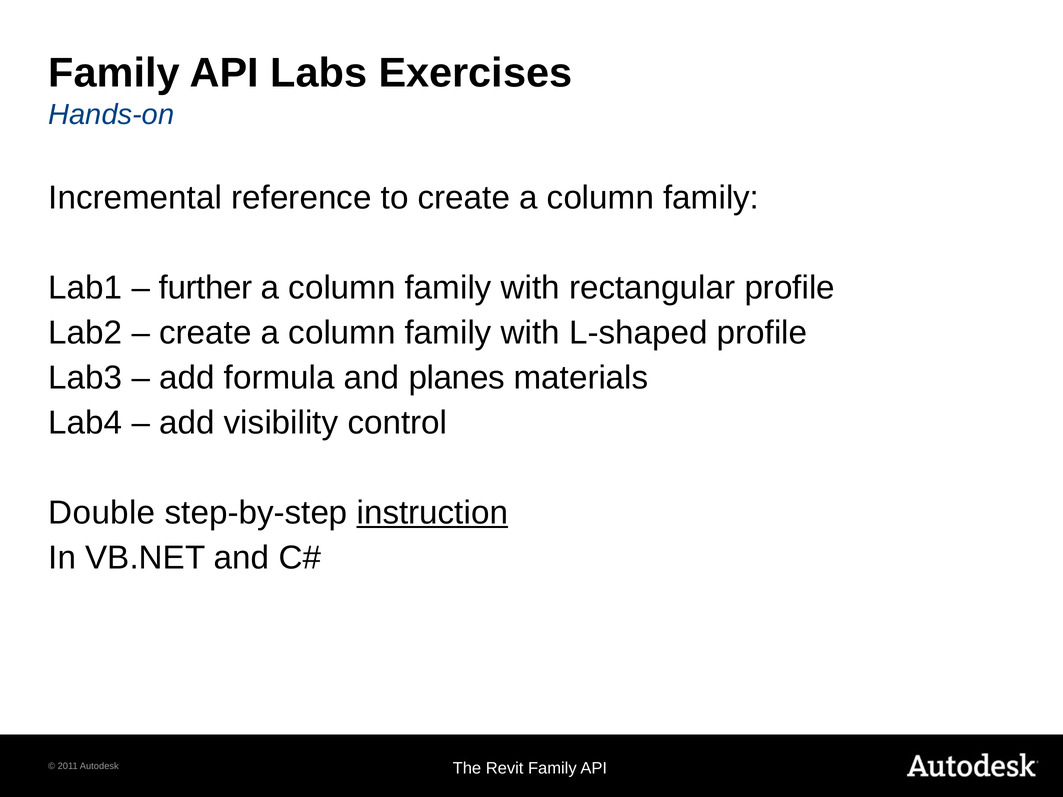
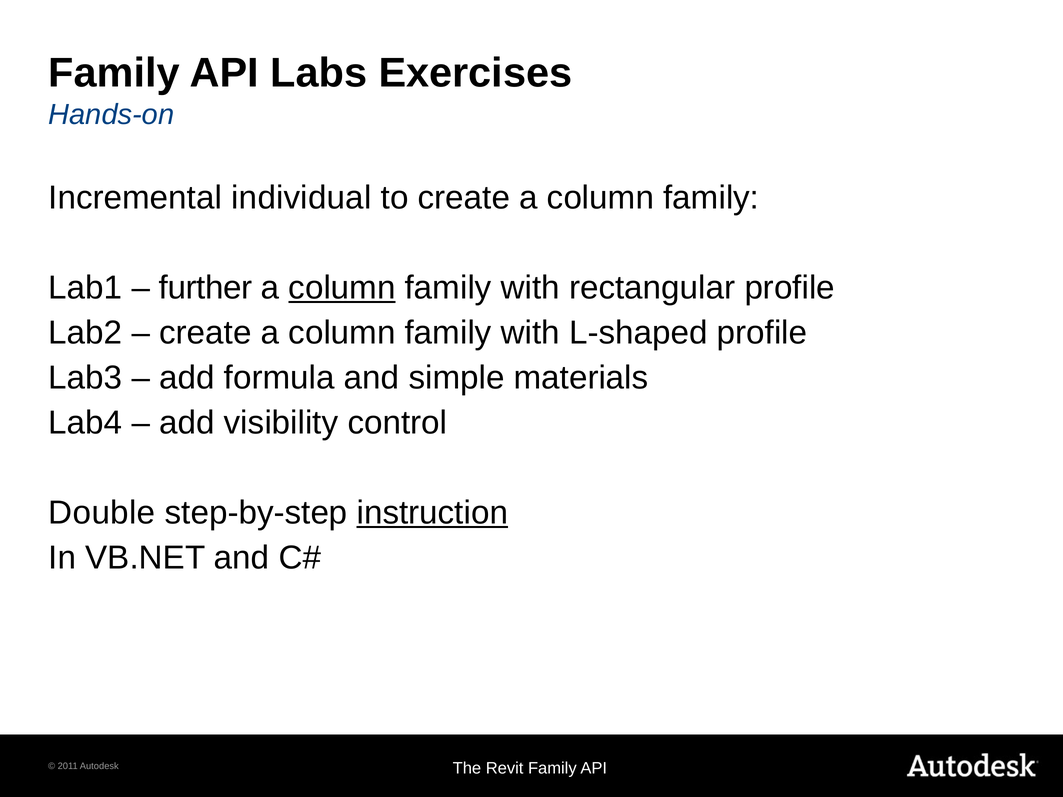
reference: reference -> individual (301, 198)
column underline: none -> present (342, 288)
planes: planes -> simple (457, 378)
